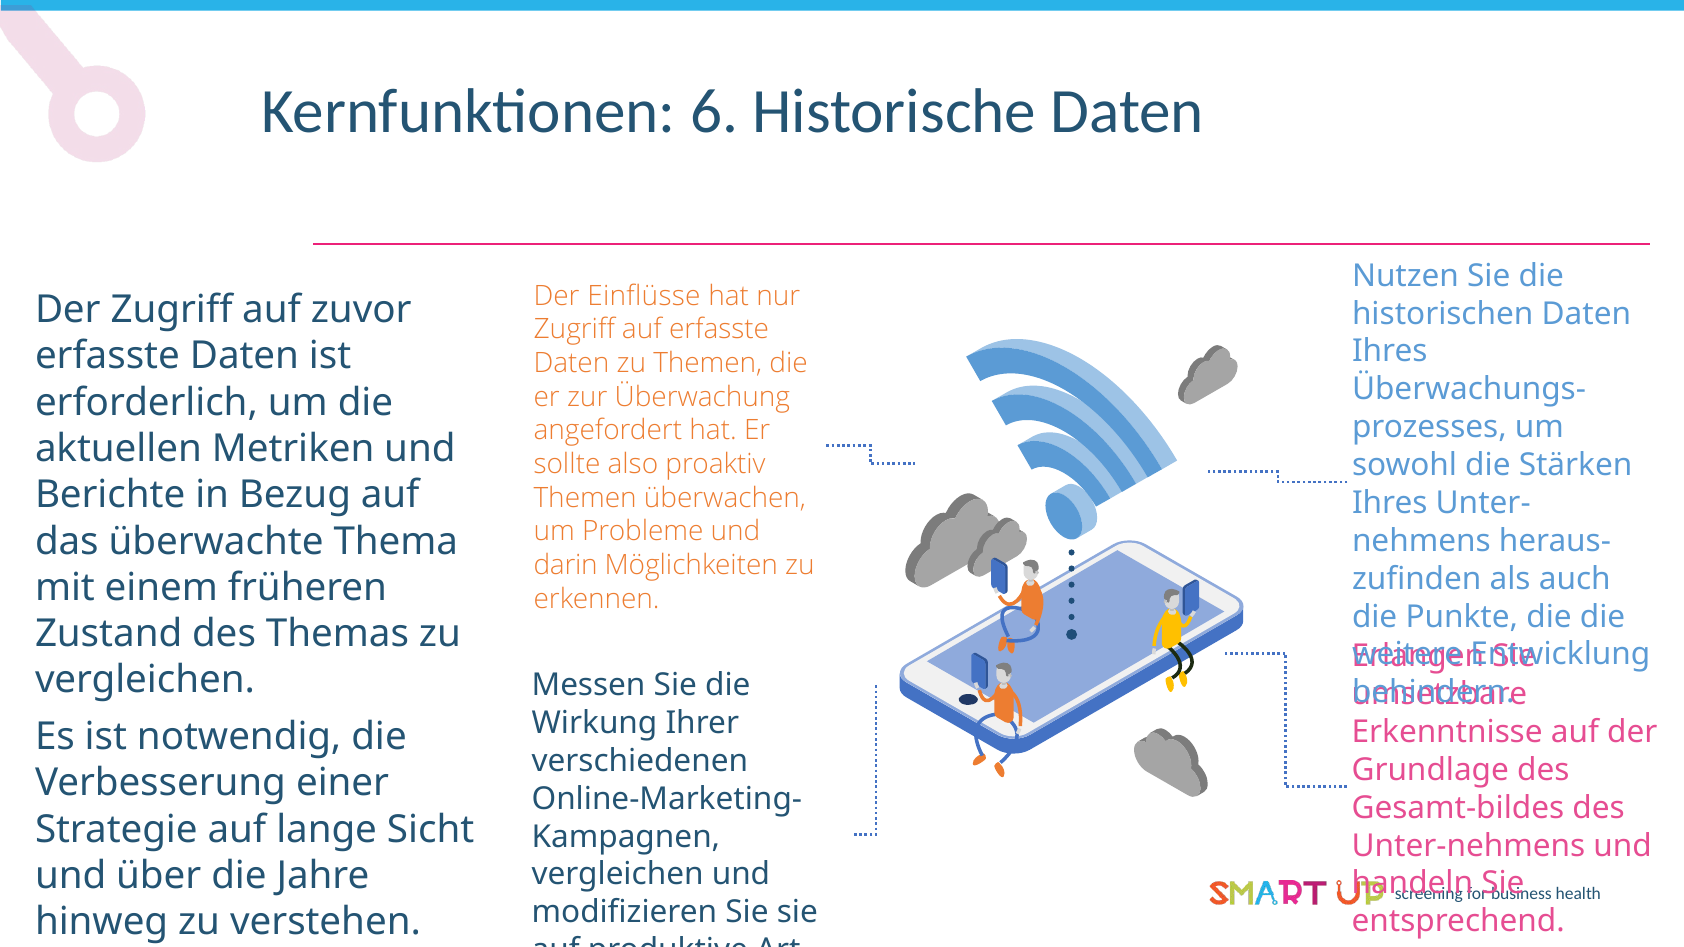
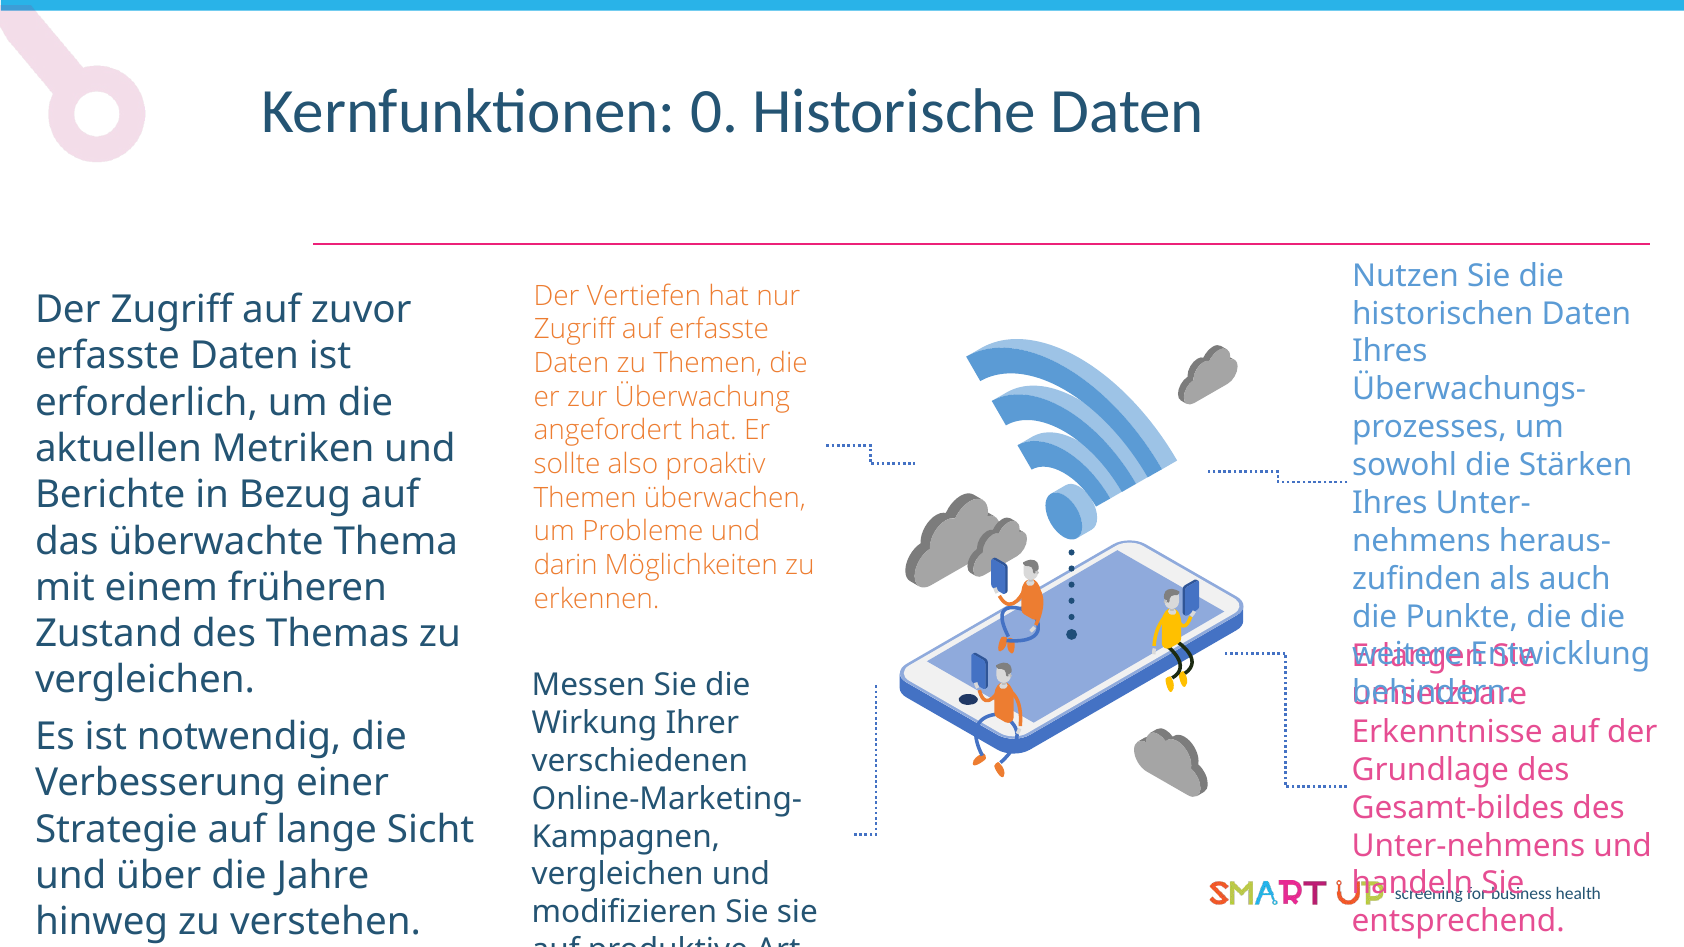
6: 6 -> 0 (714, 111)
Einflüsse: Einflüsse -> Vertiefen (644, 296)
